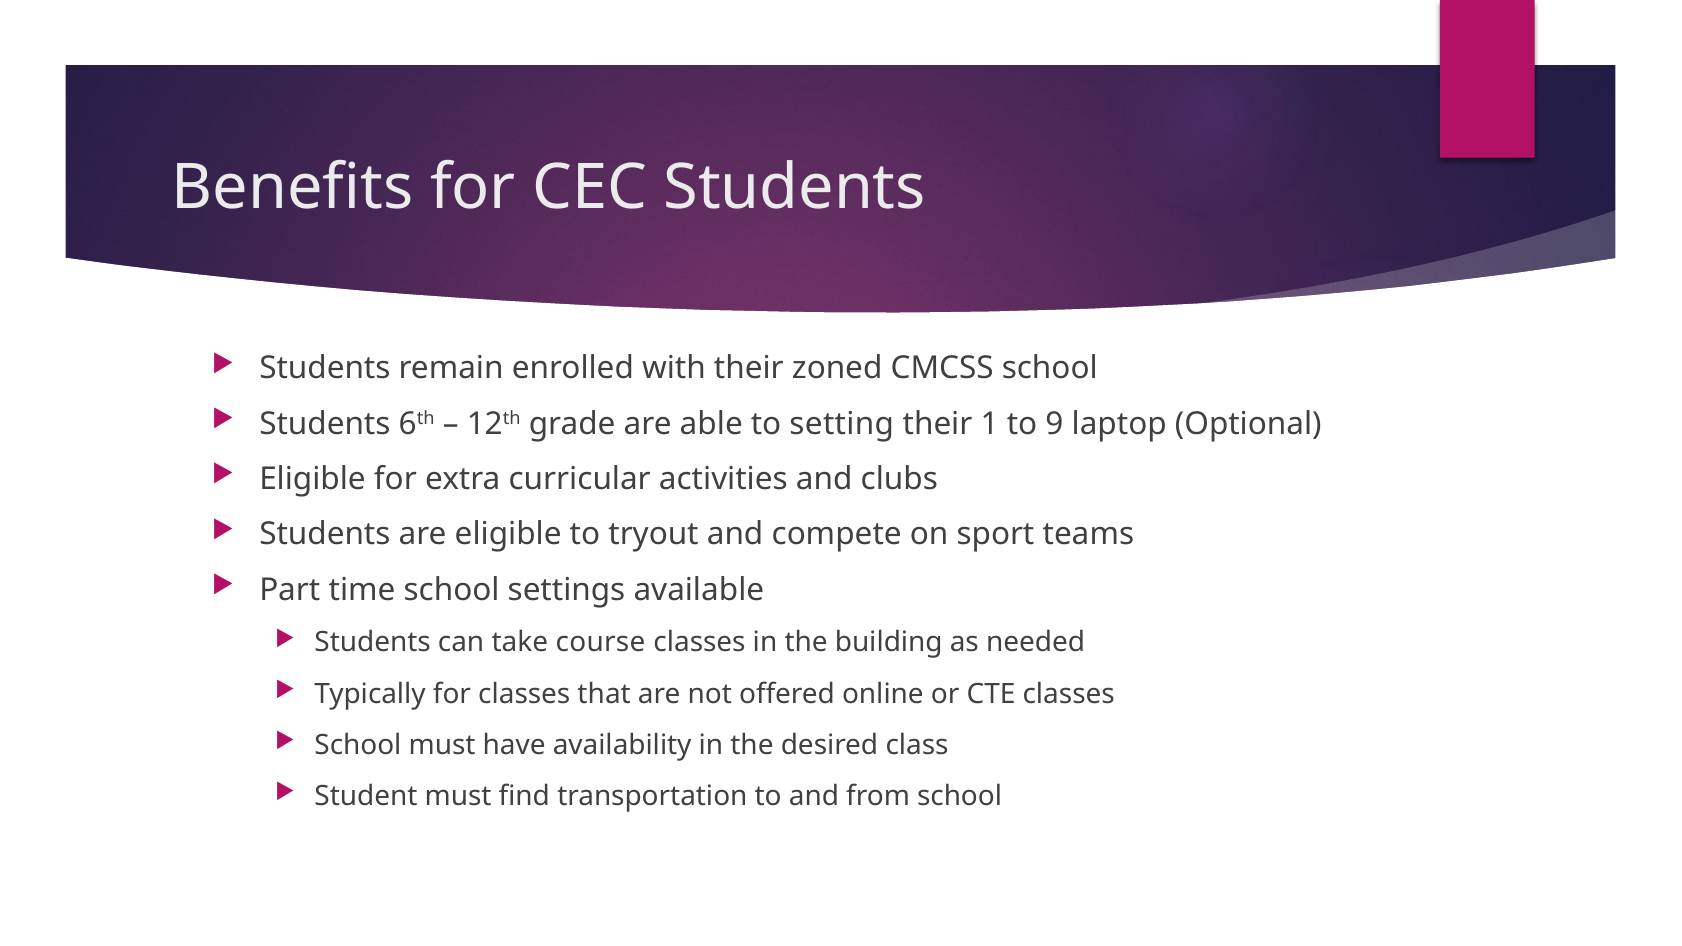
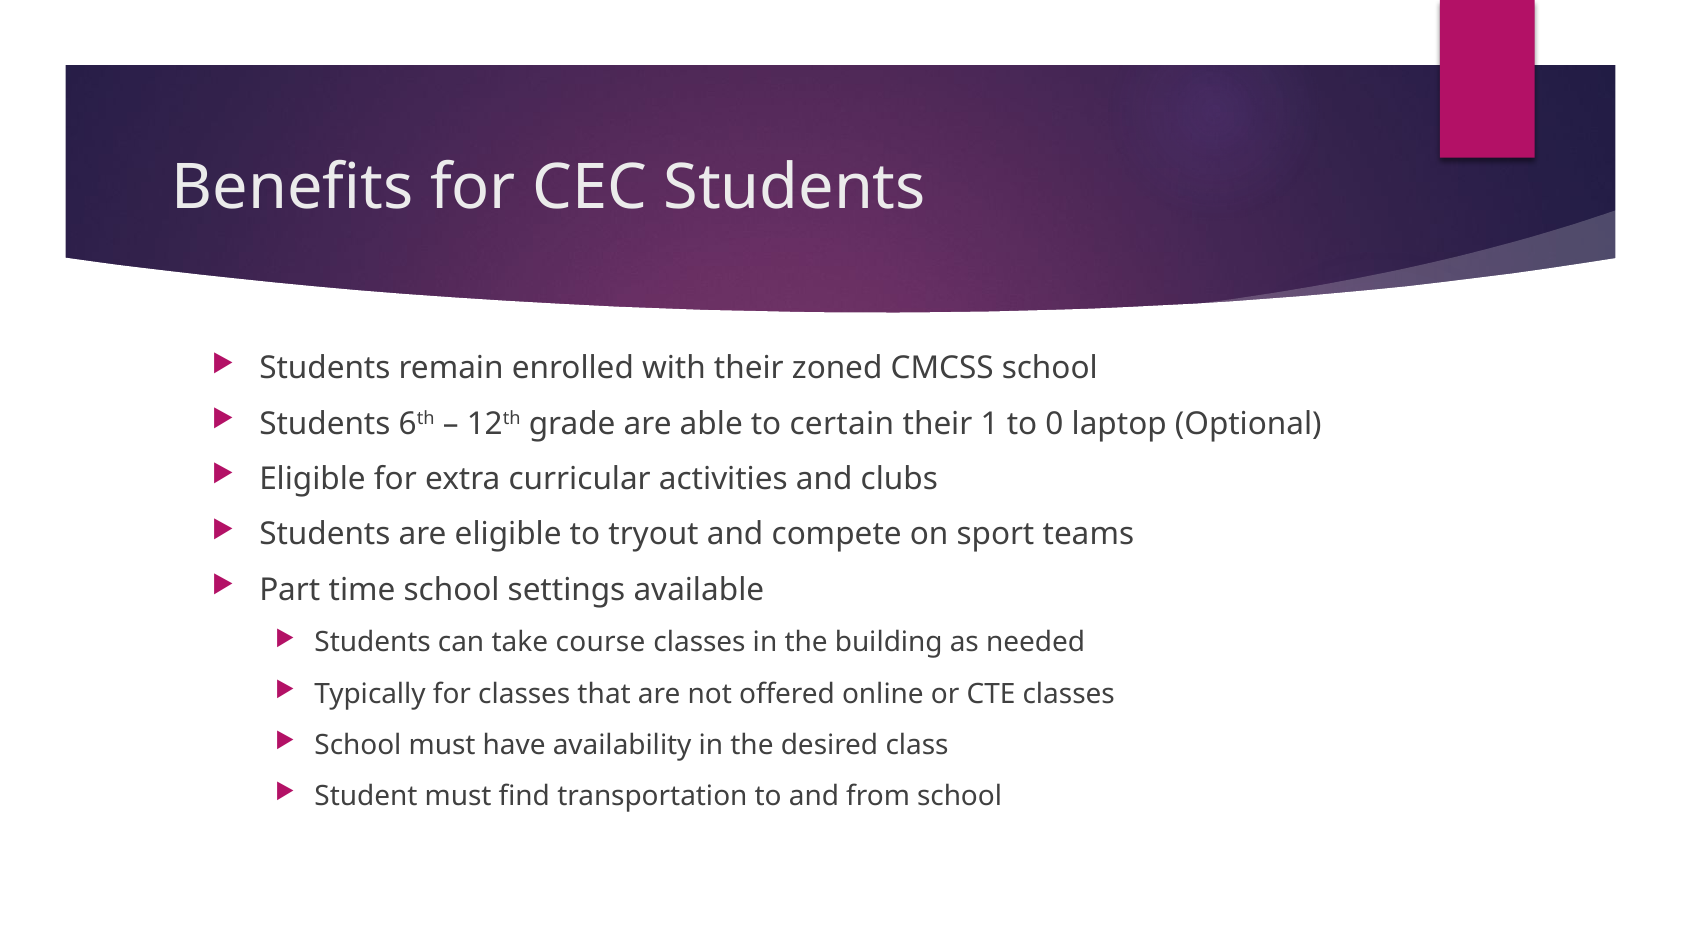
setting: setting -> certain (842, 424)
9: 9 -> 0 (1054, 424)
